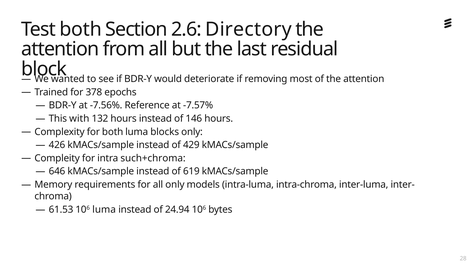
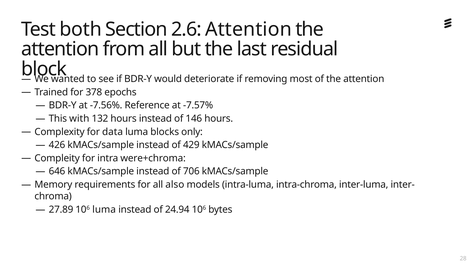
2.6 Directory: Directory -> Attention (249, 29)
for both: both -> data (113, 132)
such+chroma: such+chroma -> were+chroma (153, 158)
619: 619 -> 706 (191, 172)
all only: only -> also (175, 185)
61.53: 61.53 -> 27.89 (61, 210)
